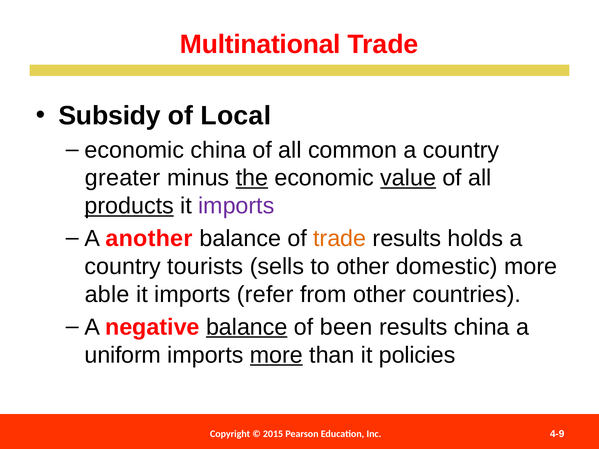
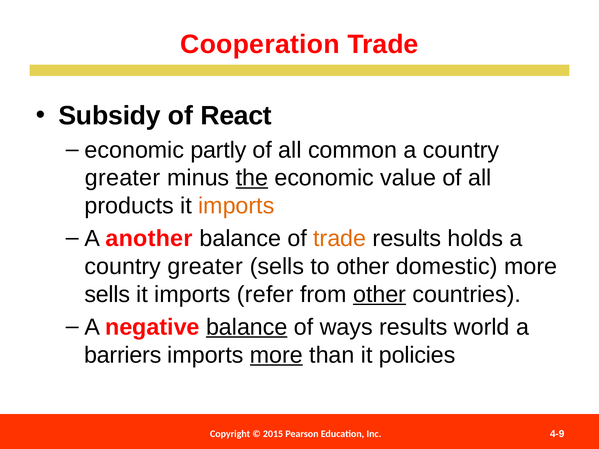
Multinational: Multinational -> Cooperation (260, 44)
Local: Local -> React (236, 116)
economic china: china -> partly (218, 150)
value underline: present -> none (408, 178)
products underline: present -> none (129, 206)
imports colour: purple -> orange (236, 206)
tourists: tourists -> greater (205, 267)
able: able -> sells (107, 295)
other underline: none -> present (380, 295)
been: been -> ways (346, 327)
results china: china -> world (482, 327)
uniform: uniform -> barriers (123, 355)
